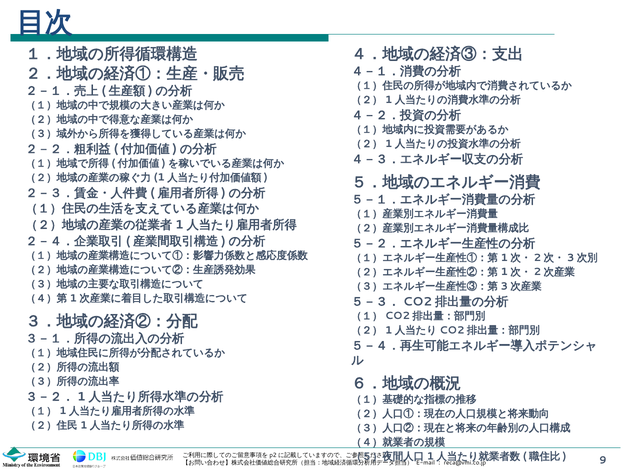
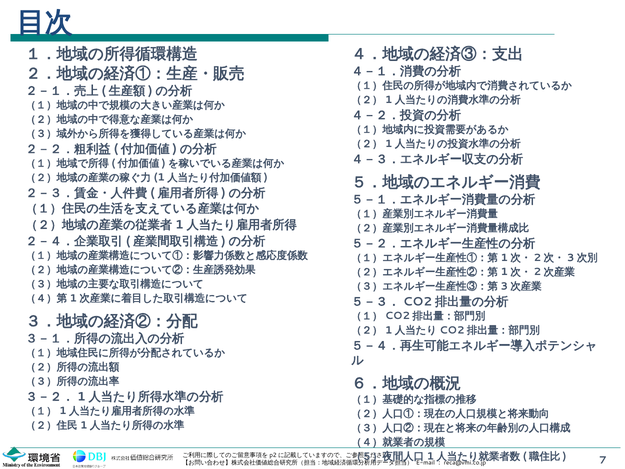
9: 9 -> 7 (603, 460)
